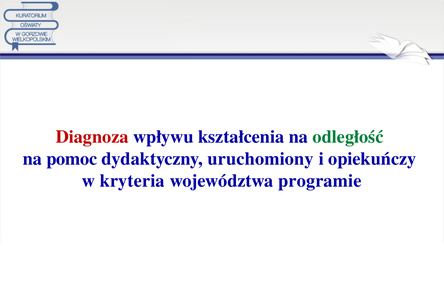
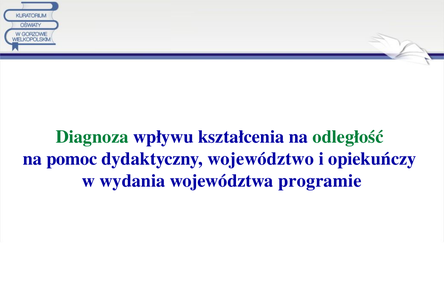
Diagnoza colour: red -> green (92, 137)
uruchomiony: uruchomiony -> województwo (261, 158)
kryteria: kryteria -> wydania (132, 180)
